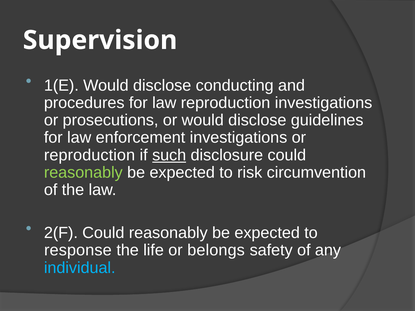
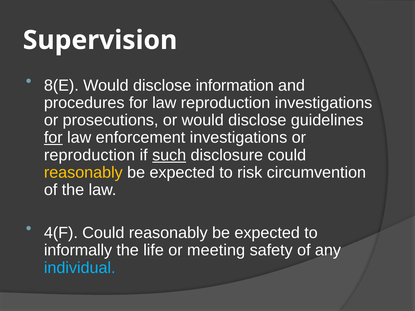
1(E: 1(E -> 8(E (61, 85)
conducting: conducting -> information (235, 85)
for underline: none -> present (53, 138)
reasonably colour: light green -> yellow (83, 173)
2(F: 2(F -> 4(F (61, 233)
response: response -> informally (78, 251)
belongs: belongs -> meeting (216, 251)
